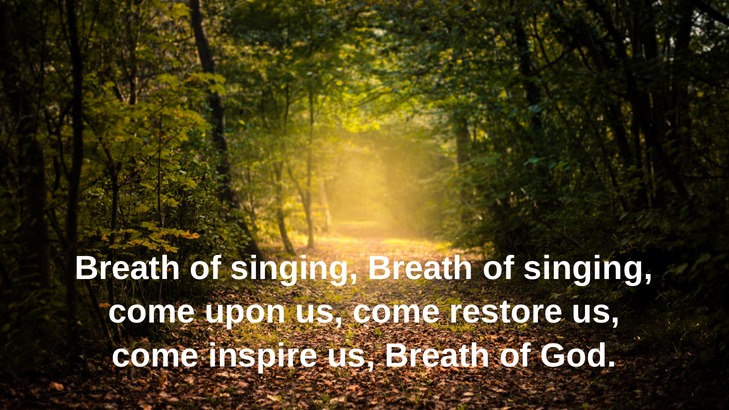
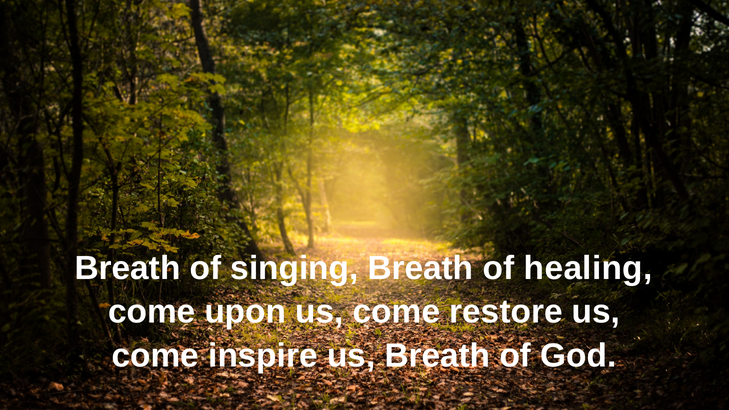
singing Breath of singing: singing -> healing (588, 268)
